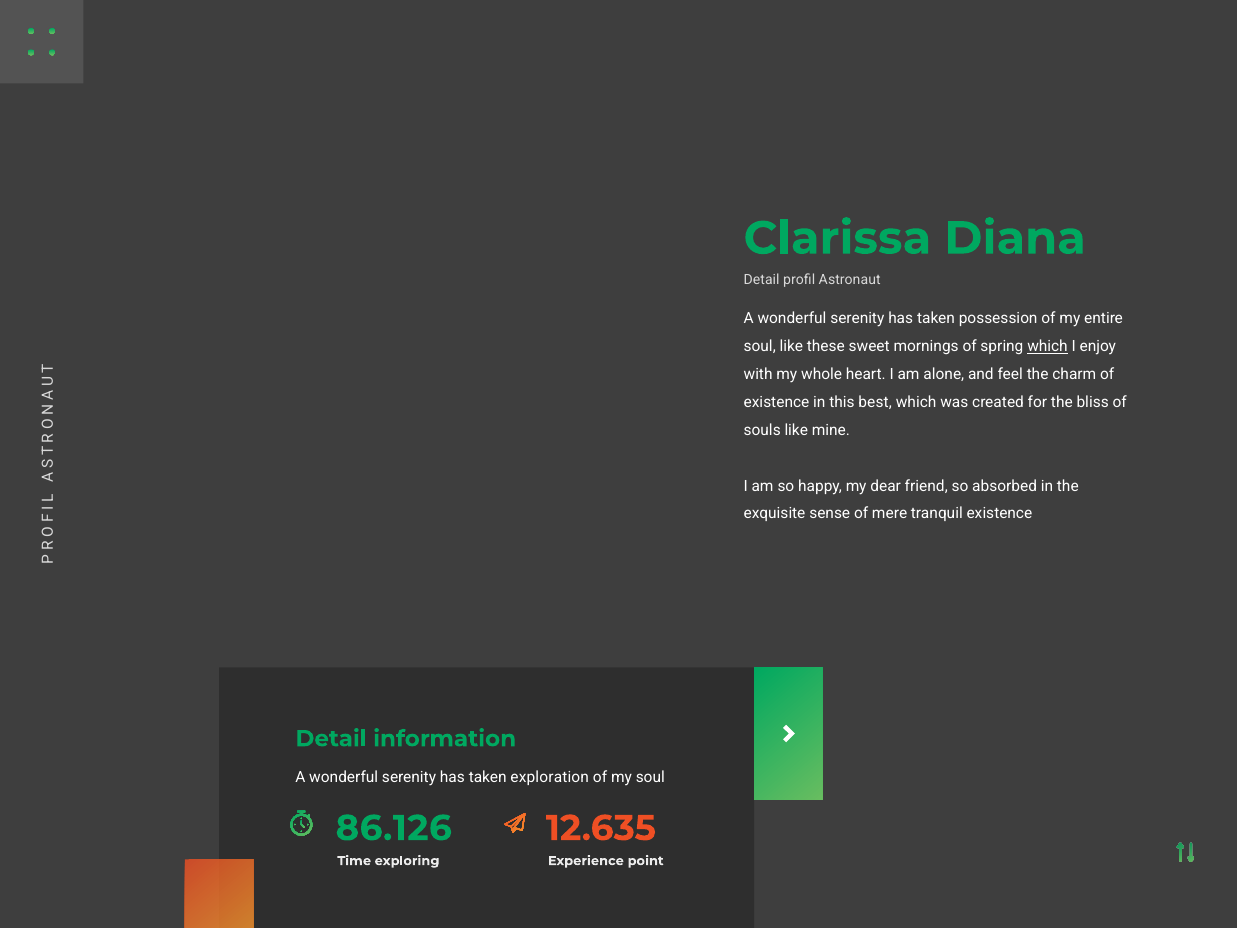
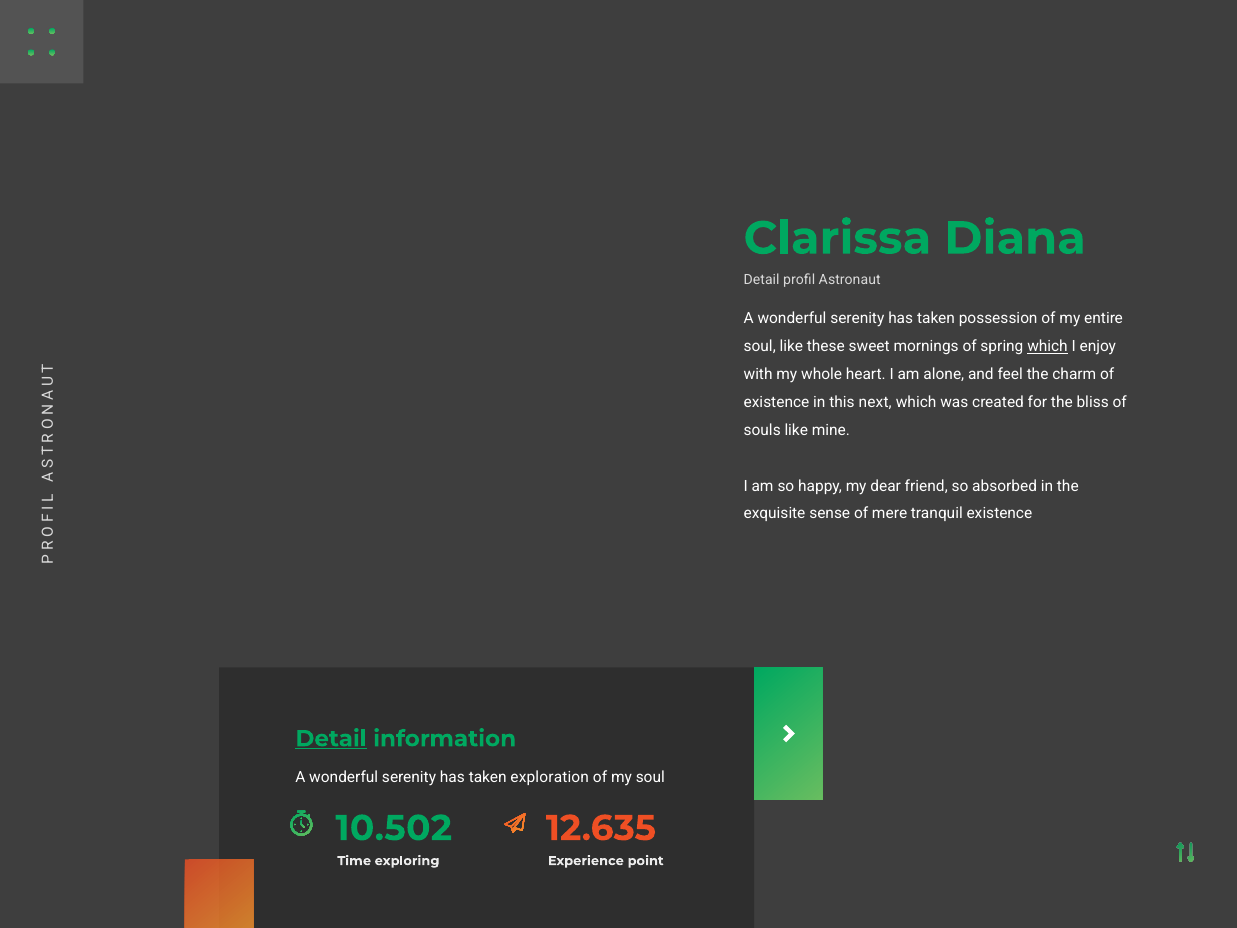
best: best -> next (875, 402)
Detail underline: none -> present (331, 738)
86.126: 86.126 -> 10.502 (394, 828)
